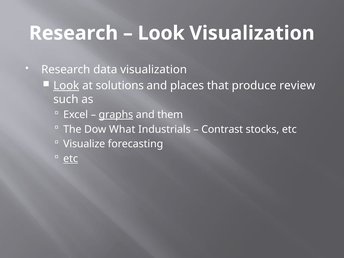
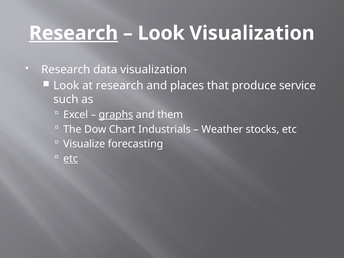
Research underline: none -> present (74, 33)
Look underline: present -> none (66, 86)
at solutions: solutions -> research (120, 86)
review: review -> service (297, 86)
What: What -> Chart (122, 129)
Contrast: Contrast -> Weather (222, 129)
